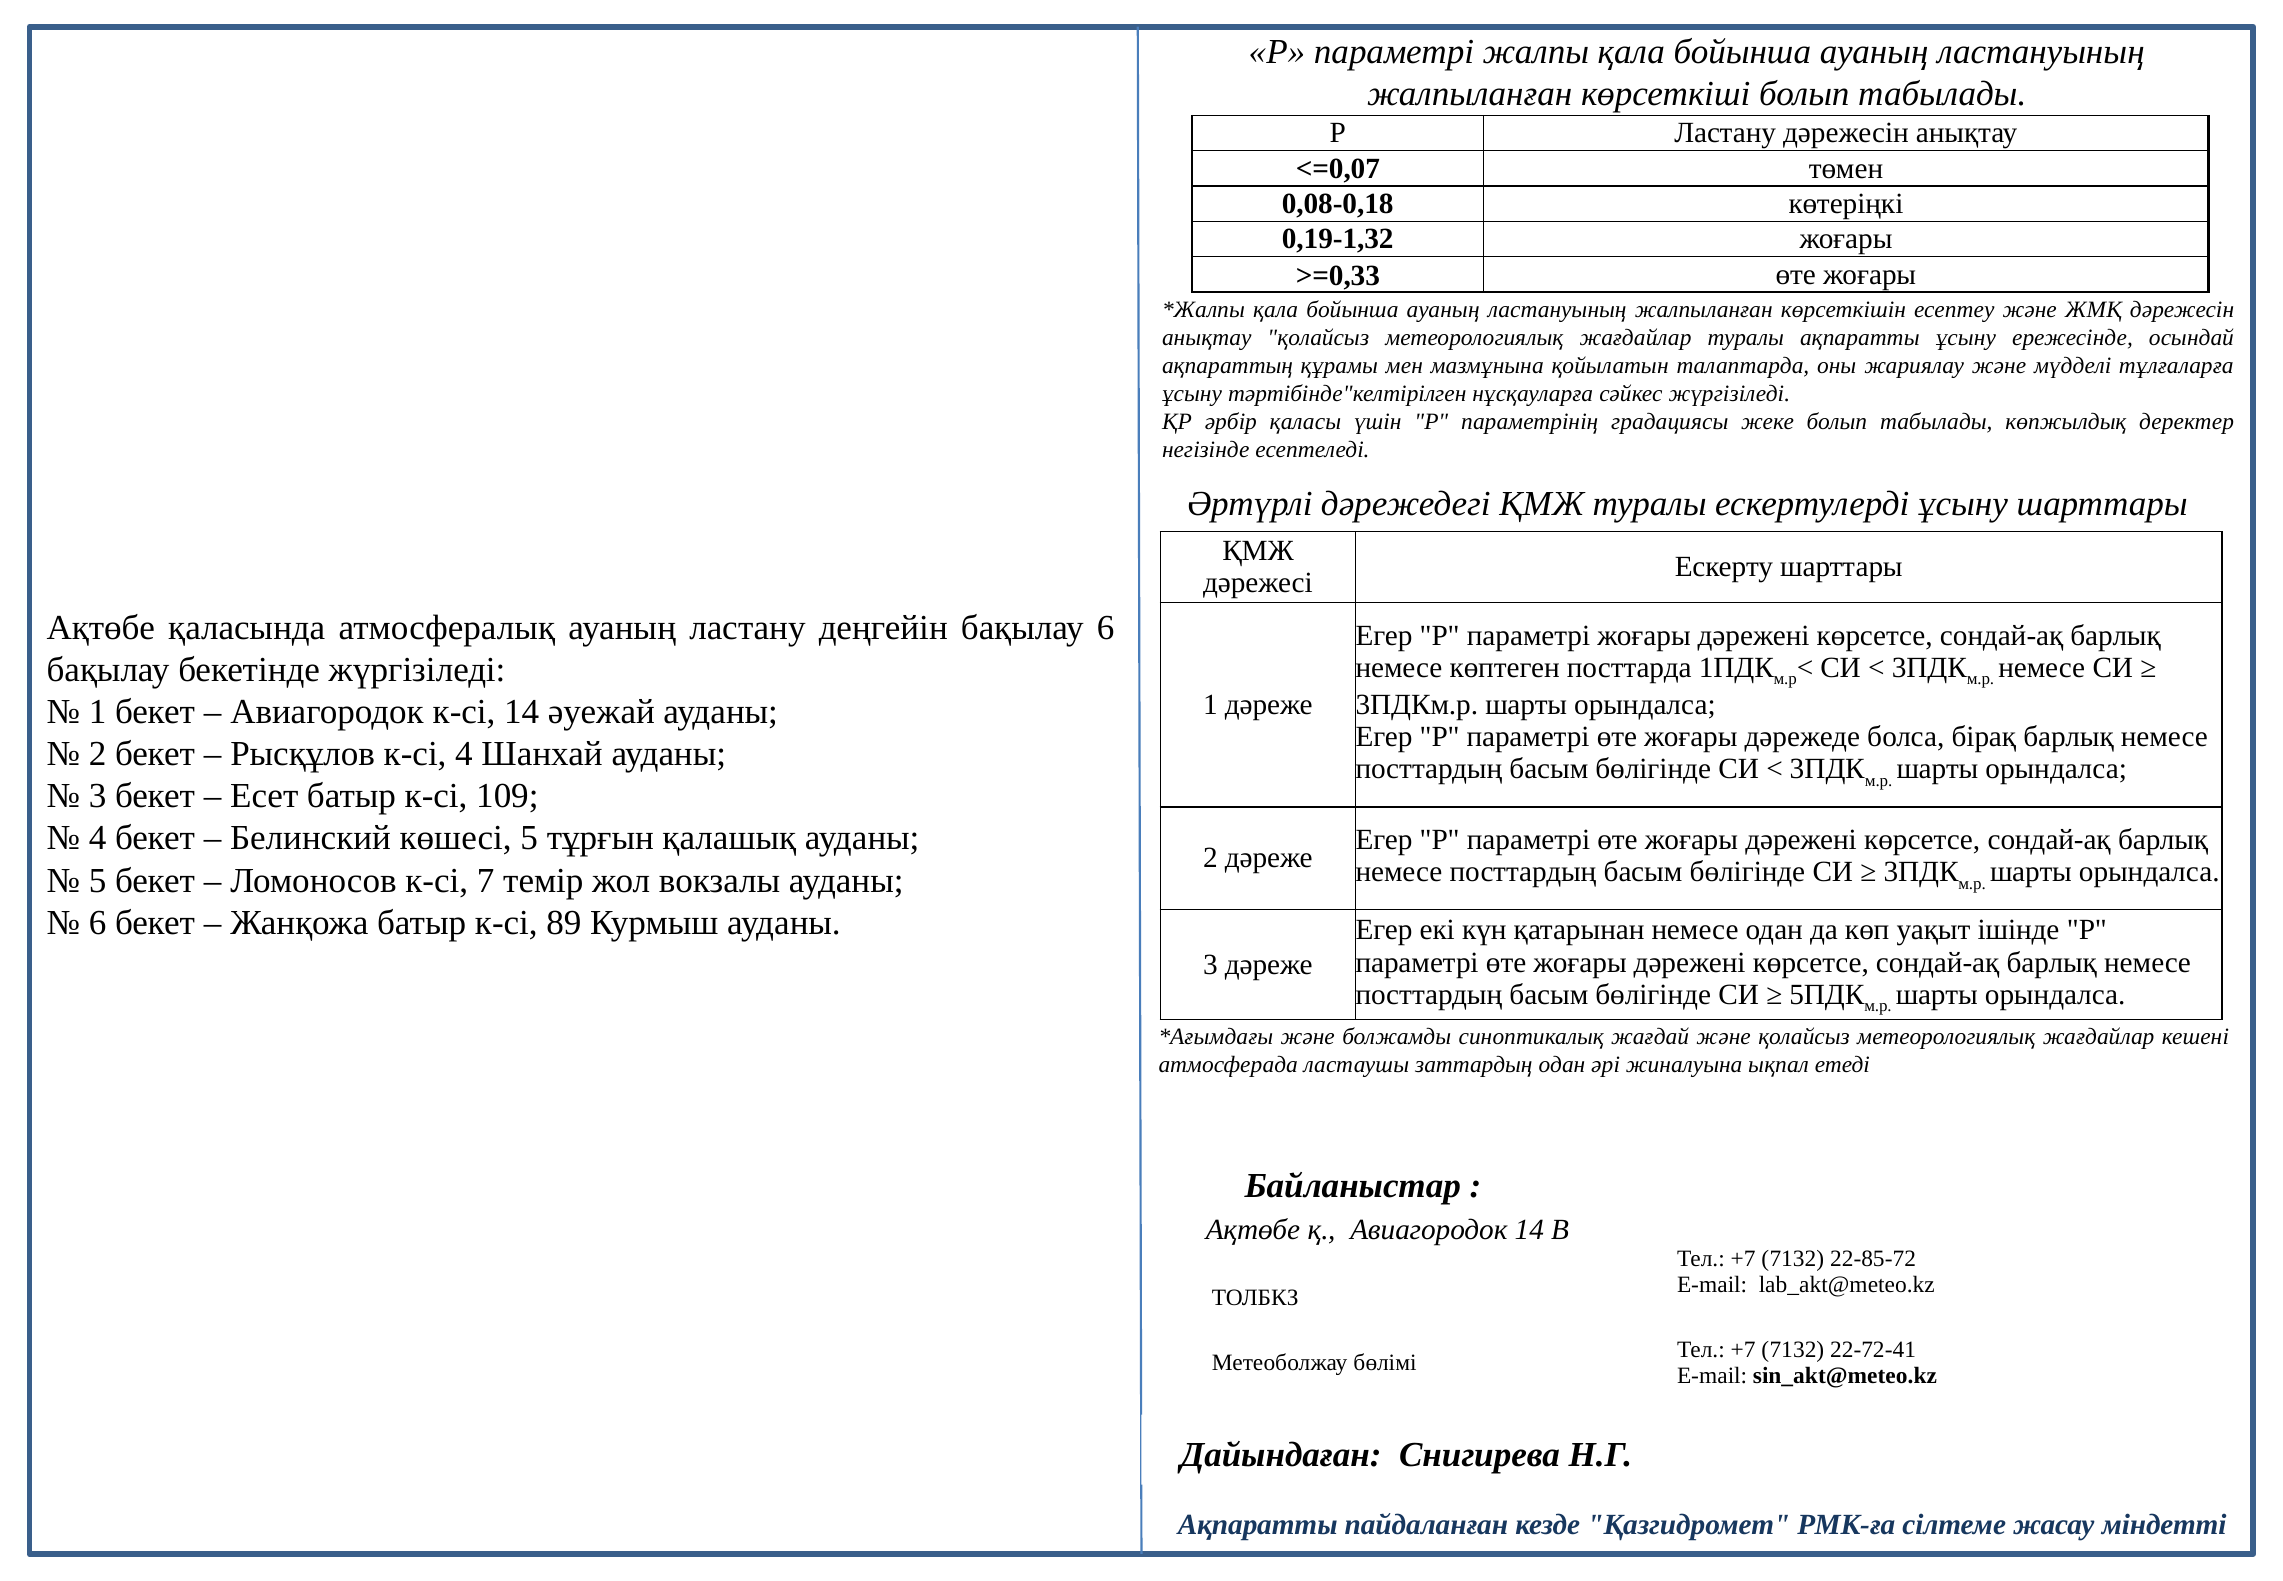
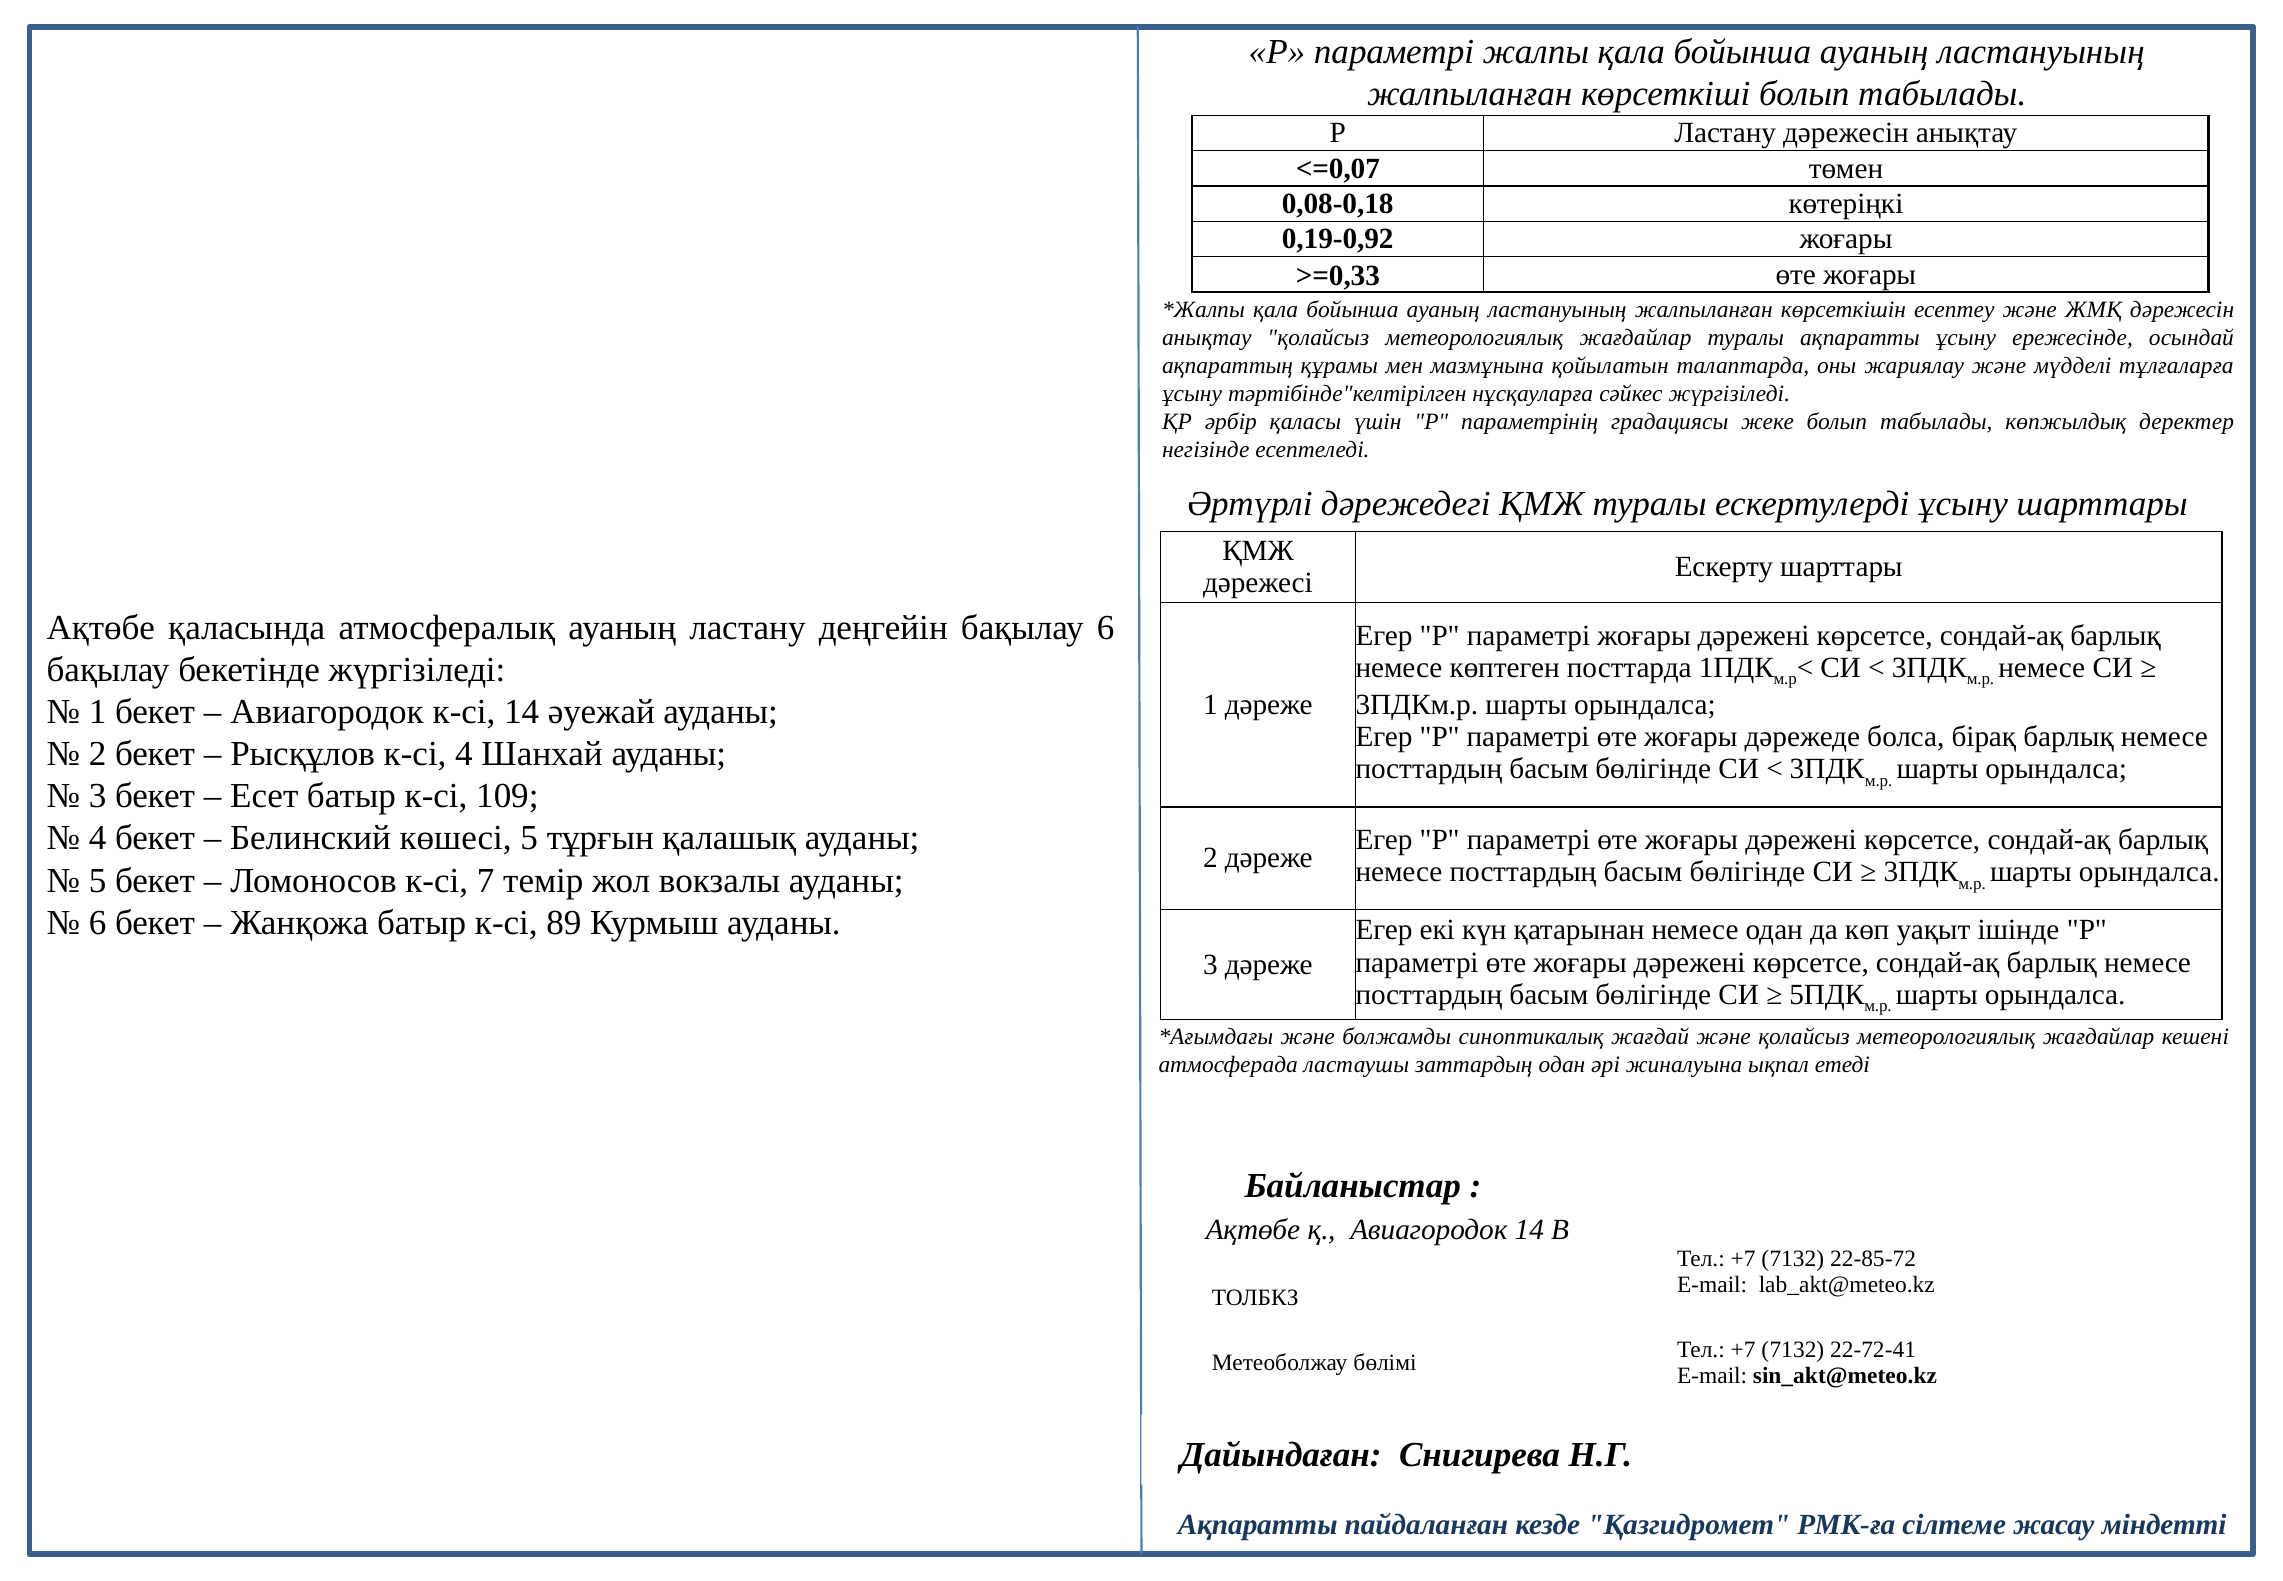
0,19-1,32: 0,19-1,32 -> 0,19-0,92 (1338, 239)
